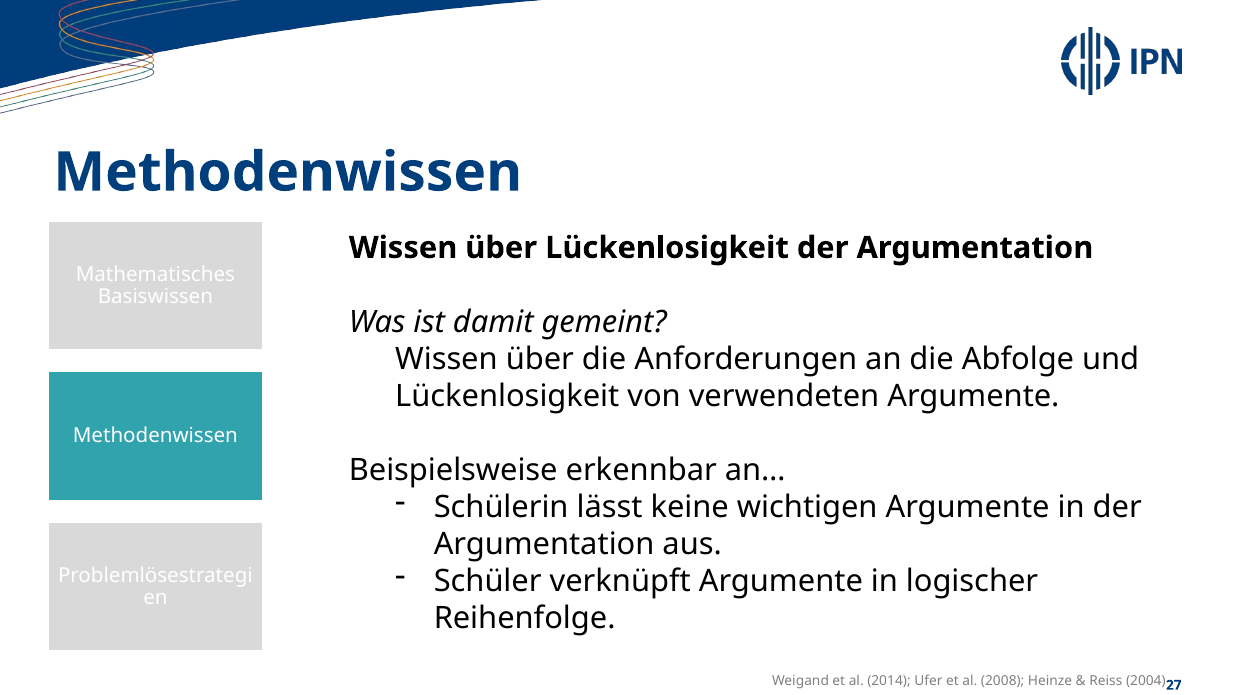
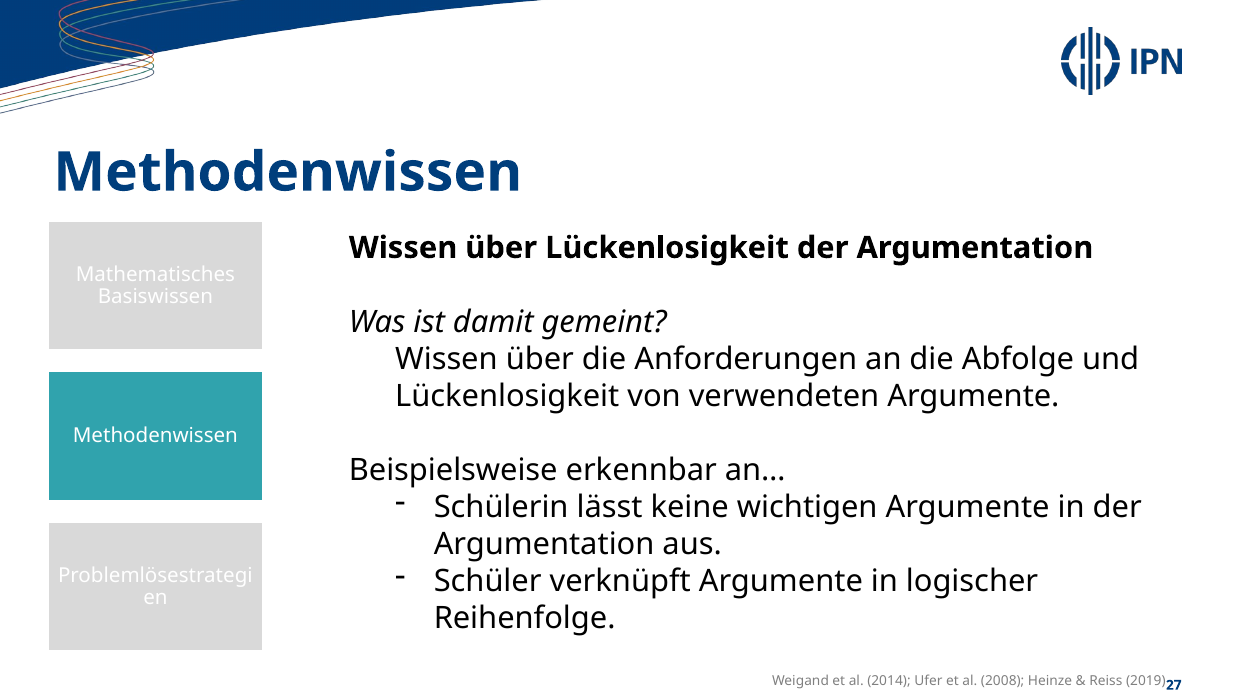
2004: 2004 -> 2019 (1146, 681)
